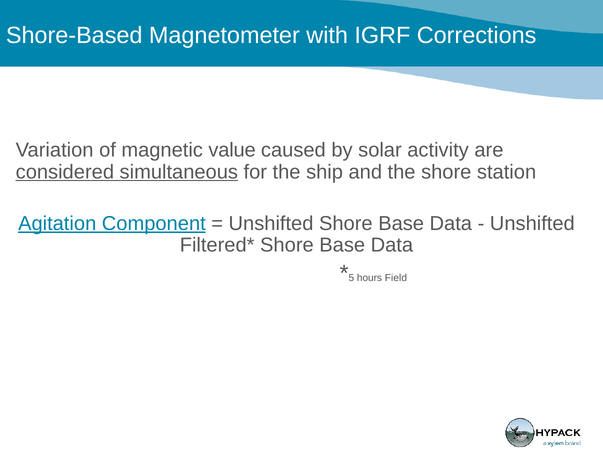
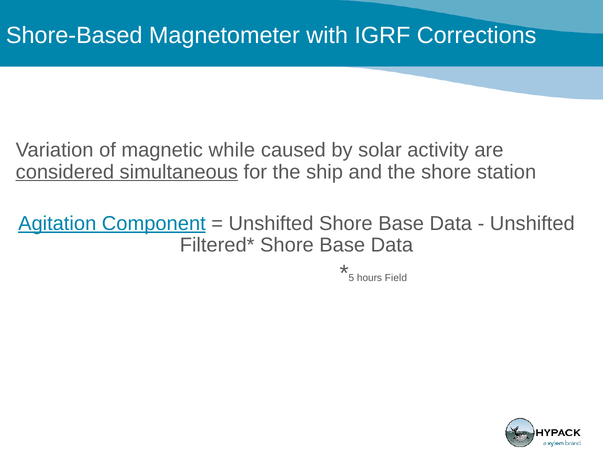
value: value -> while (232, 150)
